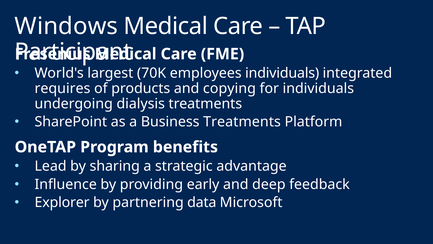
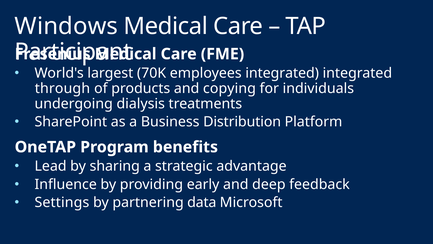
employees individuals: individuals -> integrated (282, 73)
requires: requires -> through (62, 88)
Business Treatments: Treatments -> Distribution (242, 122)
Explorer: Explorer -> Settings (62, 202)
